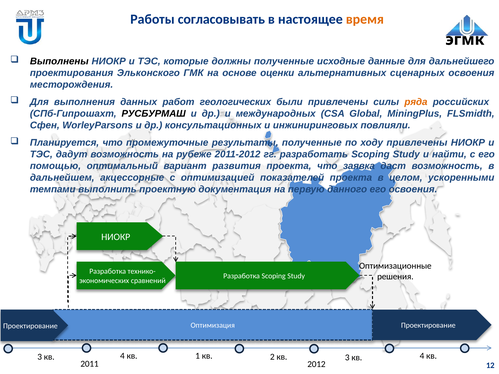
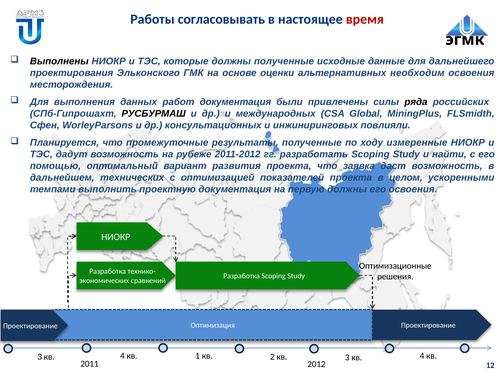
время colour: orange -> red (365, 19)
сценарных: сценарных -> необходим (417, 73)
работ геологических: геологических -> документация (235, 102)
ряда colour: orange -> black (416, 102)
ходу привлечены: привлечены -> измеренные (417, 143)
акцессорные: акцессорные -> технических (132, 178)
первую данного: данного -> должны (347, 189)
